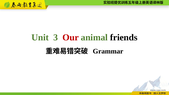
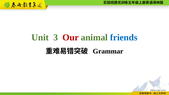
friends colour: black -> blue (124, 37)
